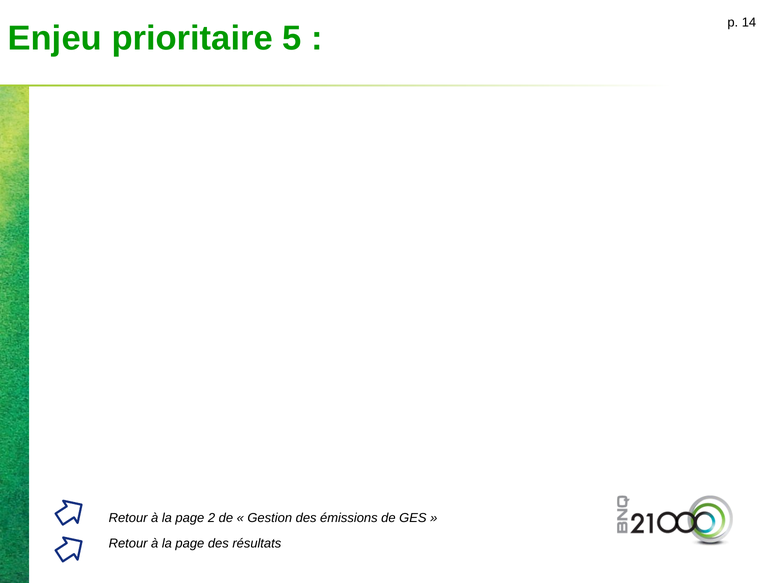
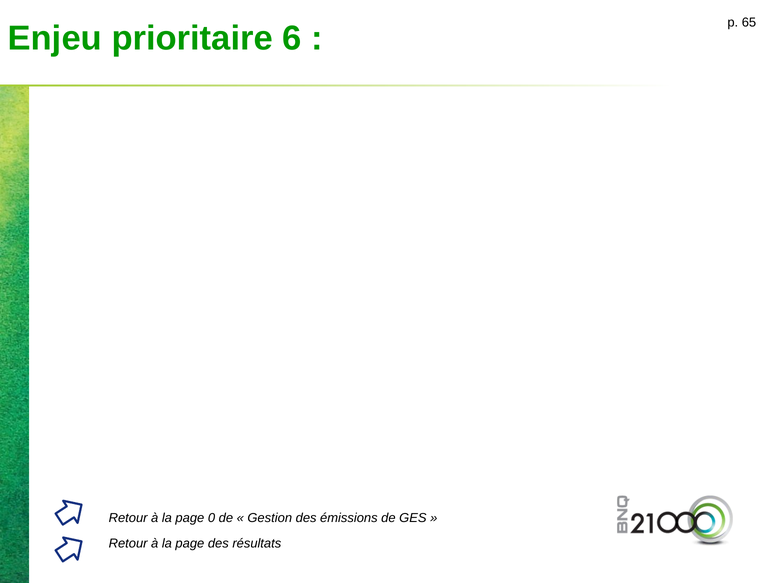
5: 5 -> 6 (292, 38)
14: 14 -> 65 (749, 22)
2: 2 -> 0 (212, 519)
